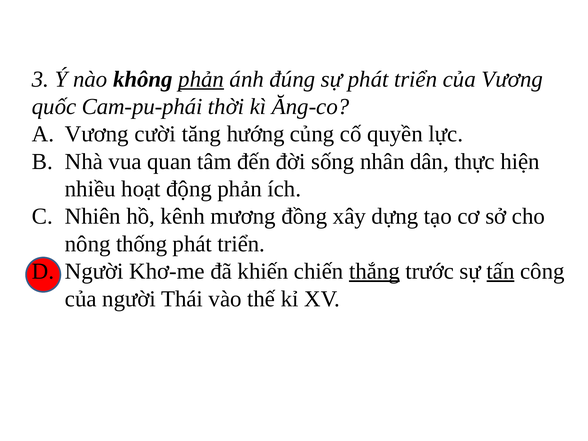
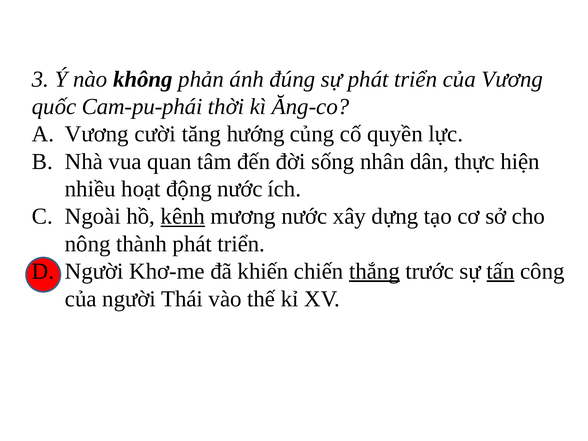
phản underline: present -> none (201, 79)
động phản: phản -> nước (240, 189)
Nhiên: Nhiên -> Ngoài (93, 216)
kênh underline: none -> present (183, 216)
mương đồng: đồng -> nước (304, 216)
thống: thống -> thành (142, 244)
